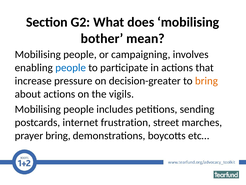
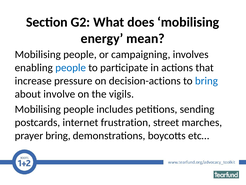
bother: bother -> energy (102, 39)
decision-greater: decision-greater -> decision-actions (145, 81)
bring colour: orange -> blue (206, 81)
about actions: actions -> involve (59, 94)
